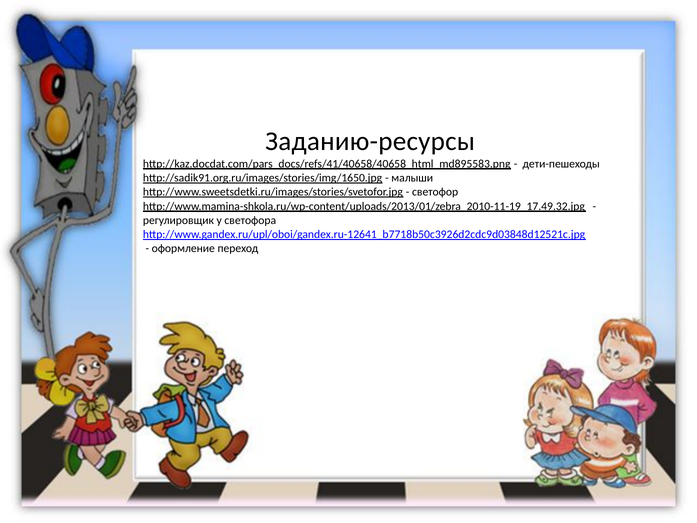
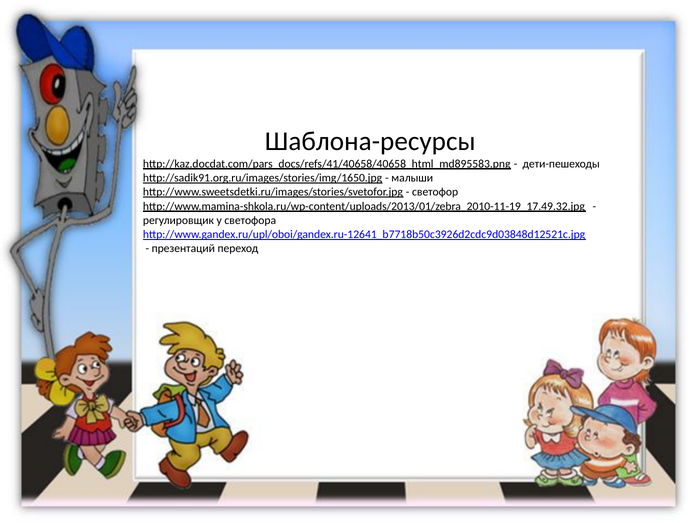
Заданию-ресурсы: Заданию-ресурсы -> Шаблона-ресурсы (370, 141)
оформление: оформление -> презентаций (183, 248)
